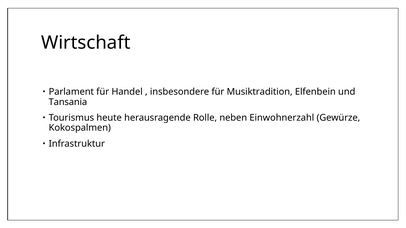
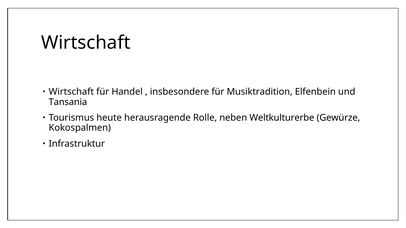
Parlament: Parlament -> Wirtschaft (71, 92)
Einwohnerzahl: Einwohnerzahl -> Weltkulturerbe (282, 118)
